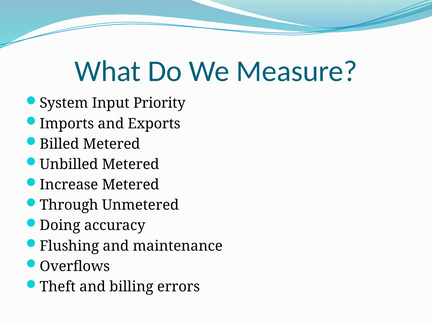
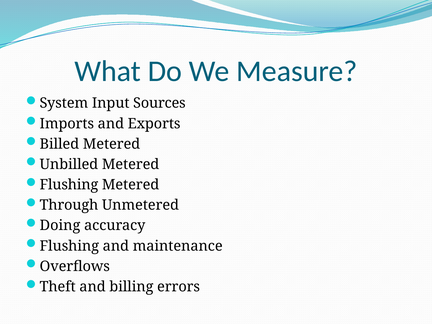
Priority: Priority -> Sources (159, 103)
Increase: Increase -> Flushing (69, 185)
